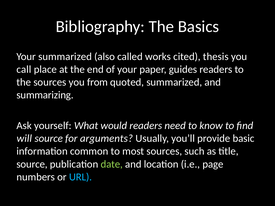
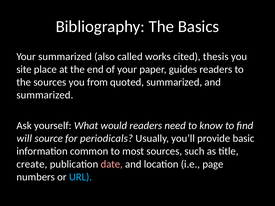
call: call -> site (24, 70)
summarizing: summarizing -> summarized (45, 95)
arguments: arguments -> periodicals (106, 139)
source: source -> create (32, 164)
date colour: light green -> pink (112, 164)
